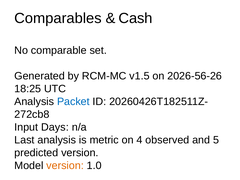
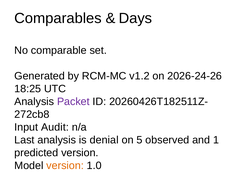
Cash: Cash -> Days (135, 18)
v1.5: v1.5 -> v1.2 (139, 76)
2026-56-26: 2026-56-26 -> 2026-24-26 (195, 76)
Packet colour: blue -> purple (73, 102)
Days: Days -> Audit (55, 127)
metric: metric -> denial (104, 140)
4: 4 -> 5 (139, 140)
5: 5 -> 1 (216, 140)
